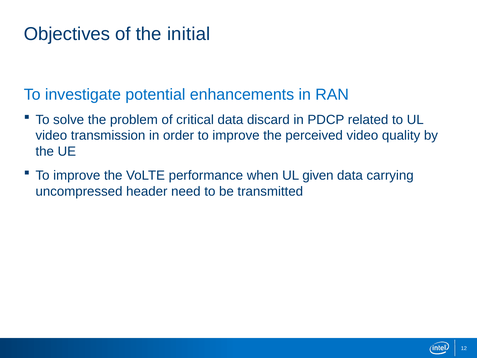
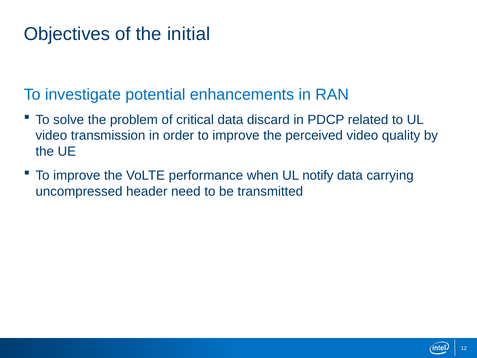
given: given -> notify (318, 175)
